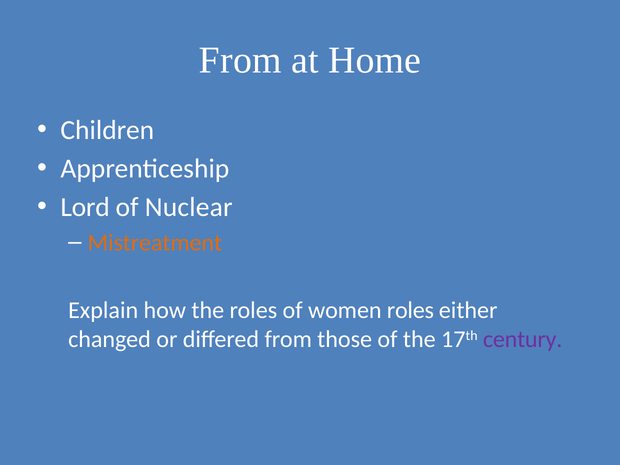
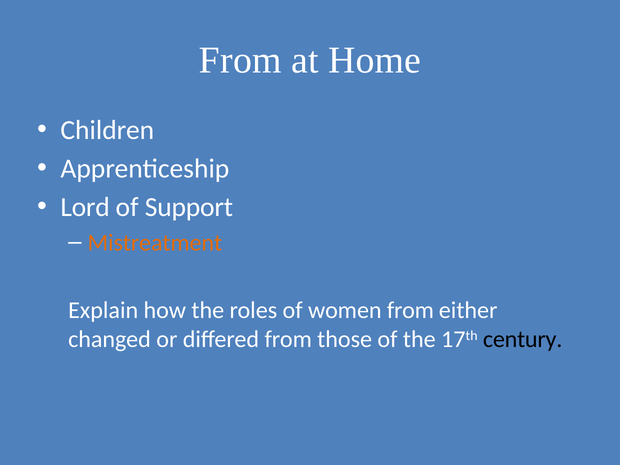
Nuclear: Nuclear -> Support (189, 207)
women roles: roles -> from (410, 310)
century colour: purple -> black (523, 339)
